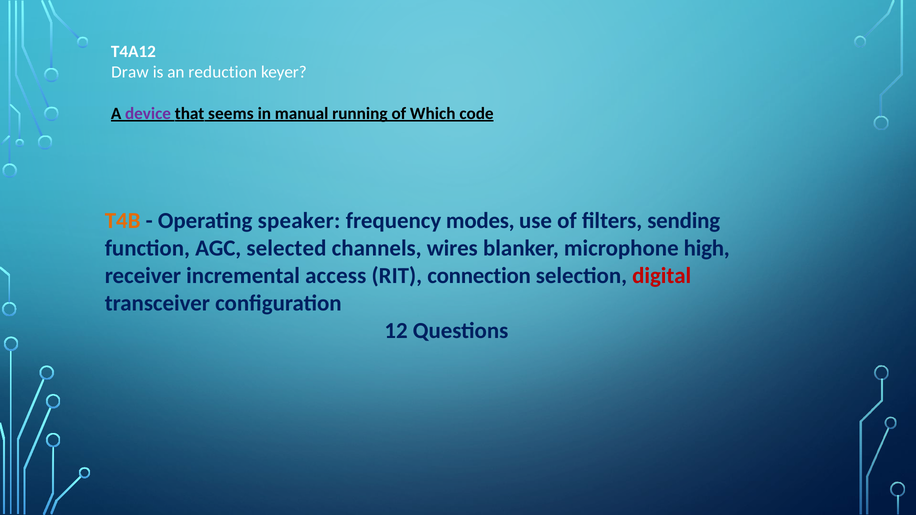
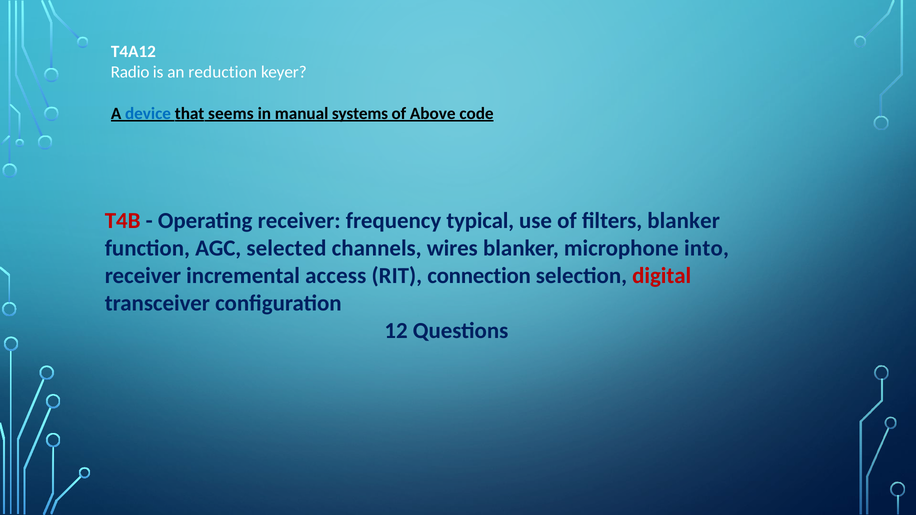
Draw: Draw -> Radio (130, 72)
device colour: purple -> blue (148, 113)
running: running -> systems (360, 113)
Which: Which -> Above (433, 113)
T4B colour: orange -> red (123, 221)
Operating speaker: speaker -> receiver (299, 221)
modes: modes -> typical (480, 221)
filters sending: sending -> blanker (684, 221)
high: high -> into (706, 249)
